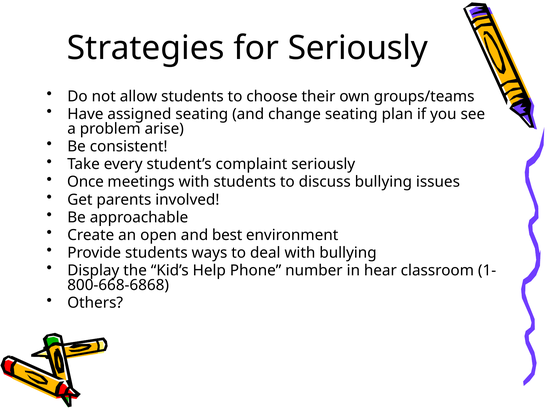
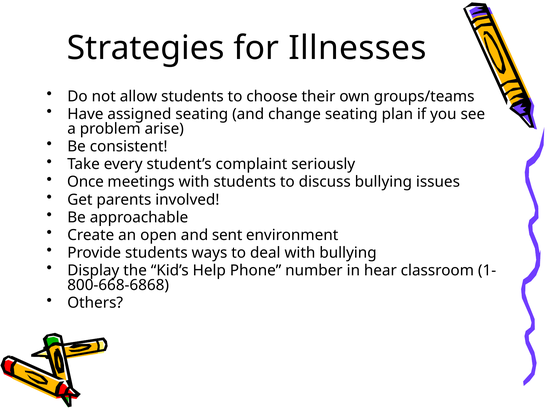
for Seriously: Seriously -> Illnesses (358, 48)
best: best -> sent (227, 235)
